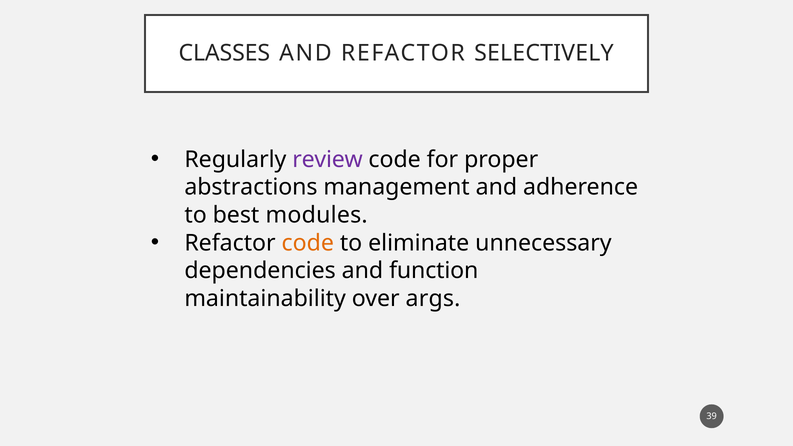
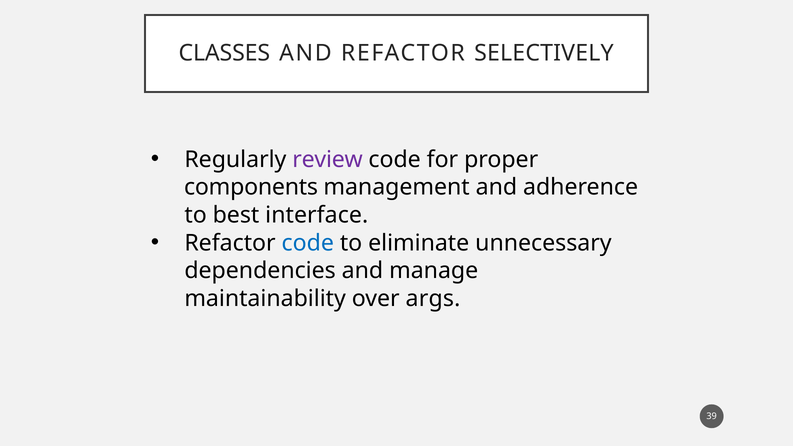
abstractions: abstractions -> components (251, 187)
modules: modules -> interface (317, 215)
code colour: orange -> blue (308, 243)
function: function -> manage (434, 271)
